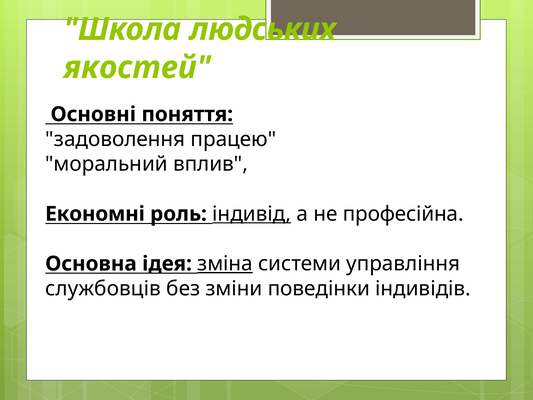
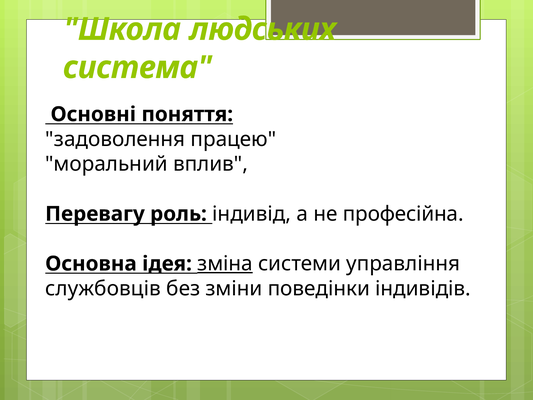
якостей: якостей -> система (138, 68)
Економні: Економні -> Перевагу (95, 214)
індивід underline: present -> none (252, 214)
